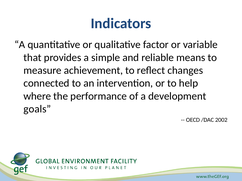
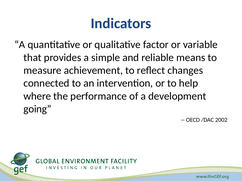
goals: goals -> going (37, 109)
